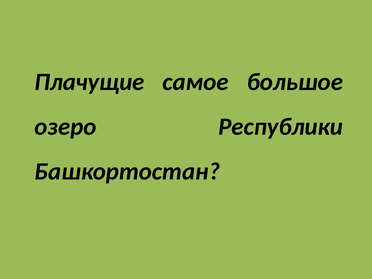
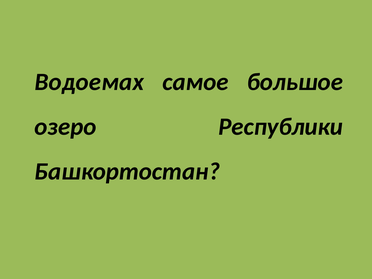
Плачущие: Плачущие -> Водоемах (89, 82)
